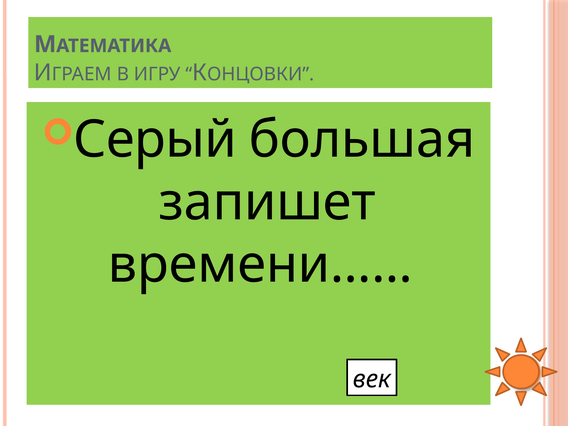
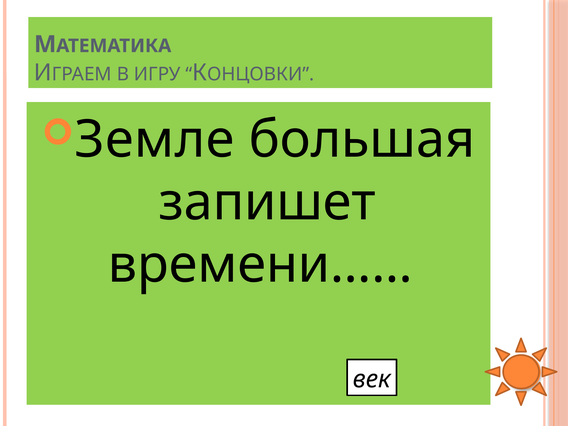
Серый: Серый -> Земле (154, 140)
